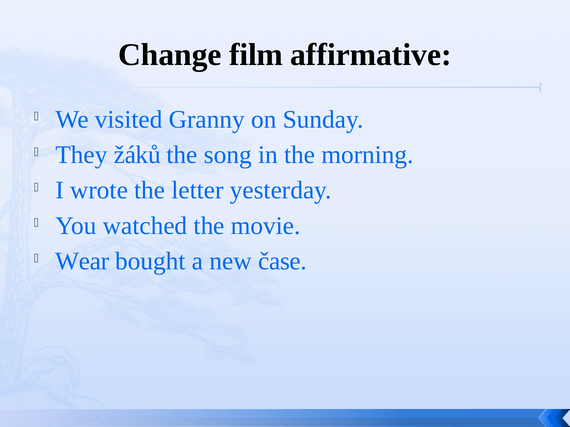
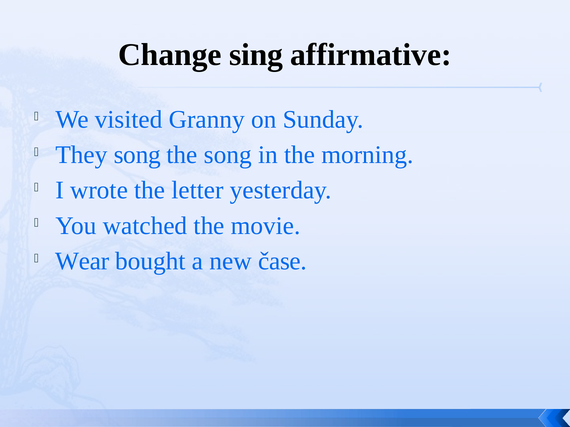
film: film -> sing (256, 55)
They žáků: žáků -> song (137, 155)
